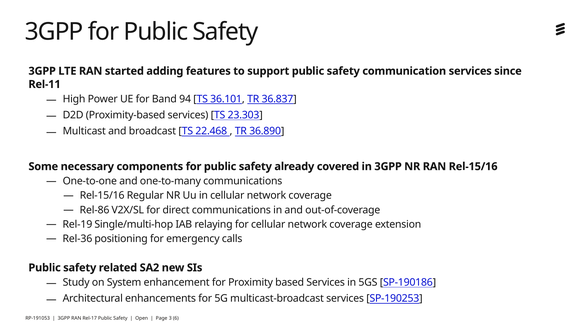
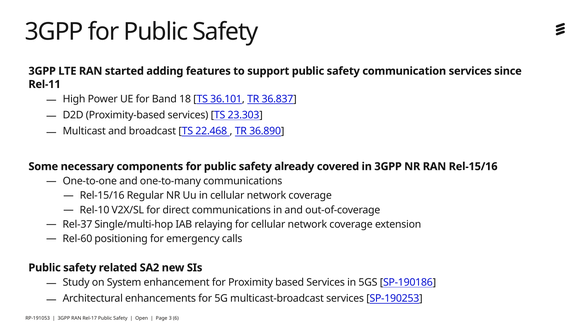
94: 94 -> 18 (185, 99)
Rel-86: Rel-86 -> Rel-10 (95, 210)
Rel-19: Rel-19 -> Rel-37 (77, 224)
Rel-36: Rel-36 -> Rel-60 (77, 238)
